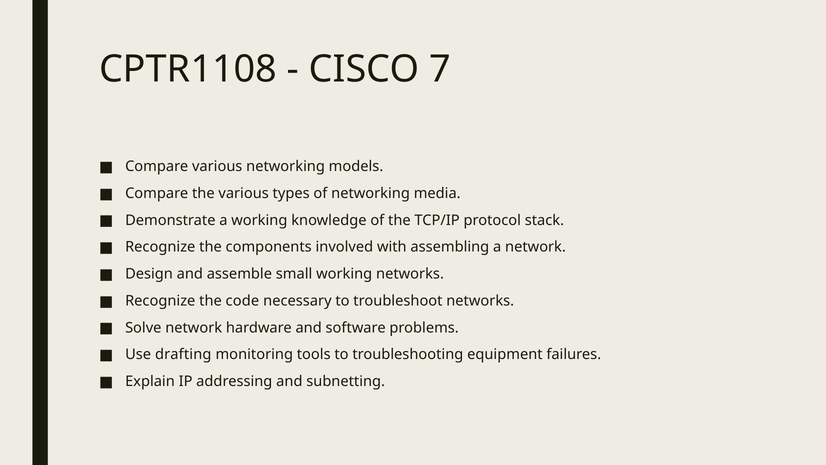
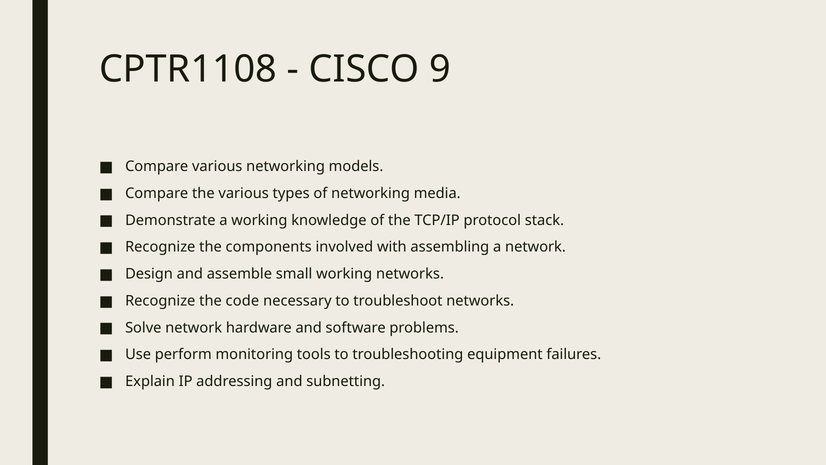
7: 7 -> 9 (440, 69)
drafting: drafting -> perform (183, 354)
